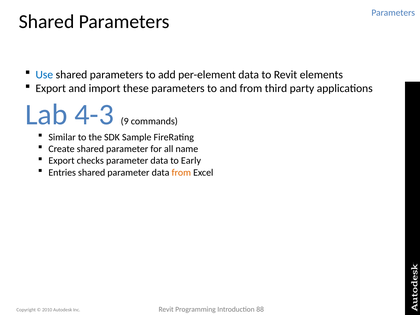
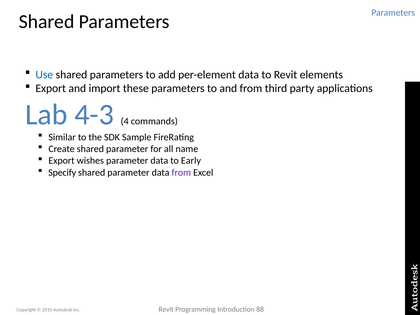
9: 9 -> 4 (125, 121)
checks: checks -> wishes (90, 161)
Entries: Entries -> Specify (62, 173)
from colour: orange -> purple (181, 173)
